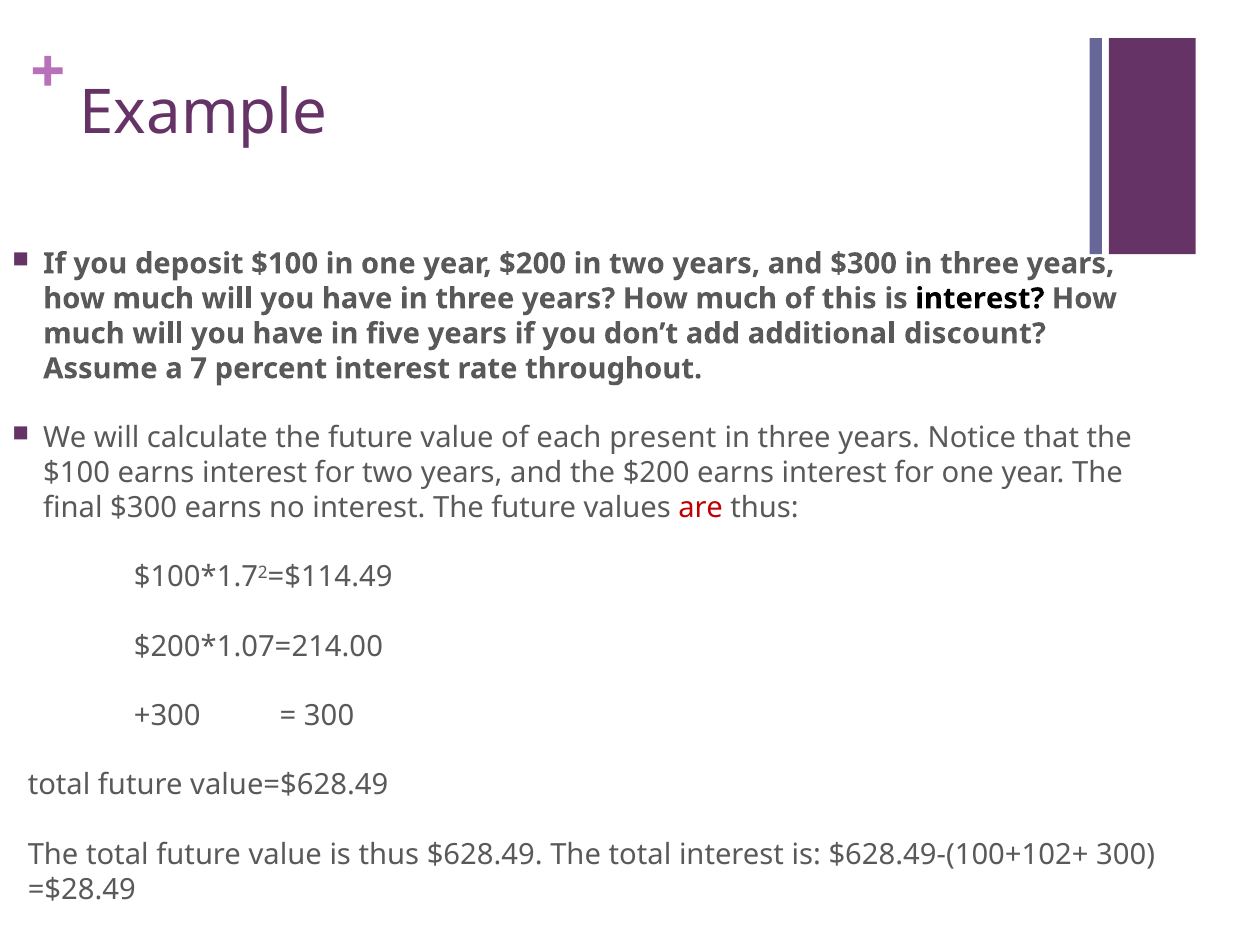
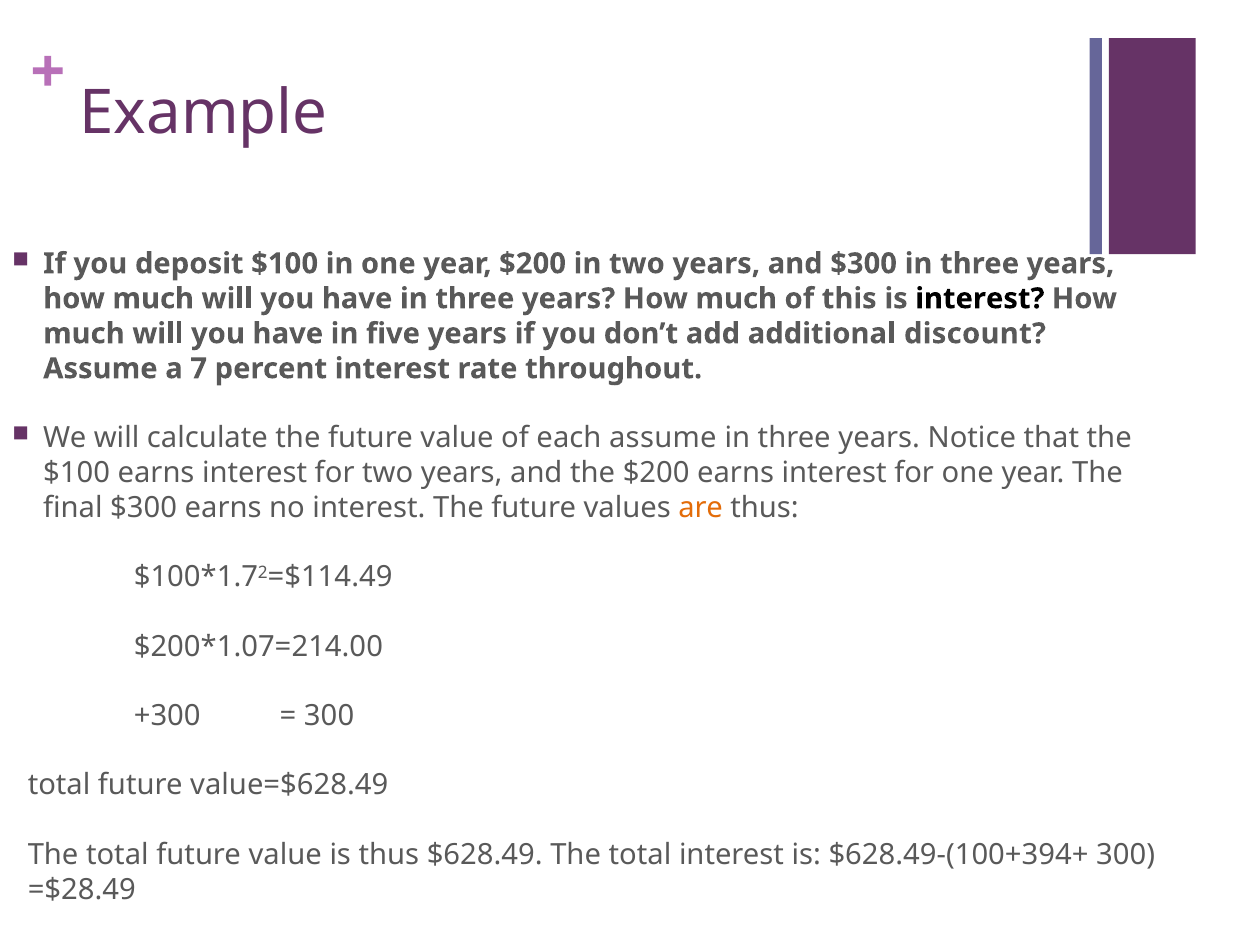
each present: present -> assume (663, 438)
are colour: red -> orange (701, 508)
$628.49-(100+102+: $628.49-(100+102+ -> $628.49-(100+394+ (958, 855)
